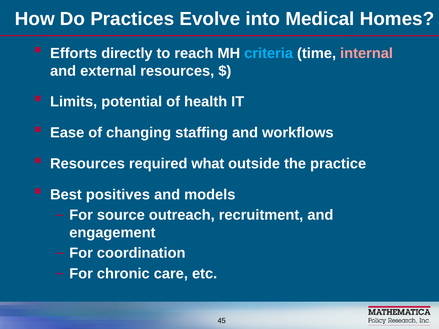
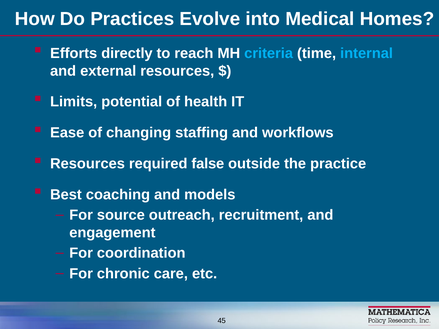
internal colour: pink -> light blue (367, 53)
what: what -> false (208, 164)
positives: positives -> coaching (118, 195)
